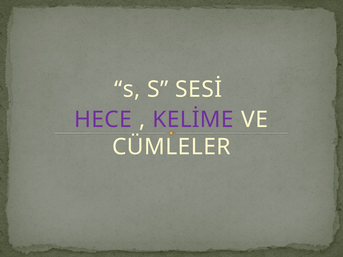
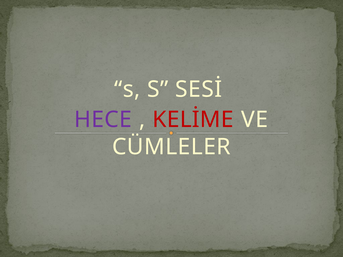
KELİME colour: purple -> red (193, 120)
